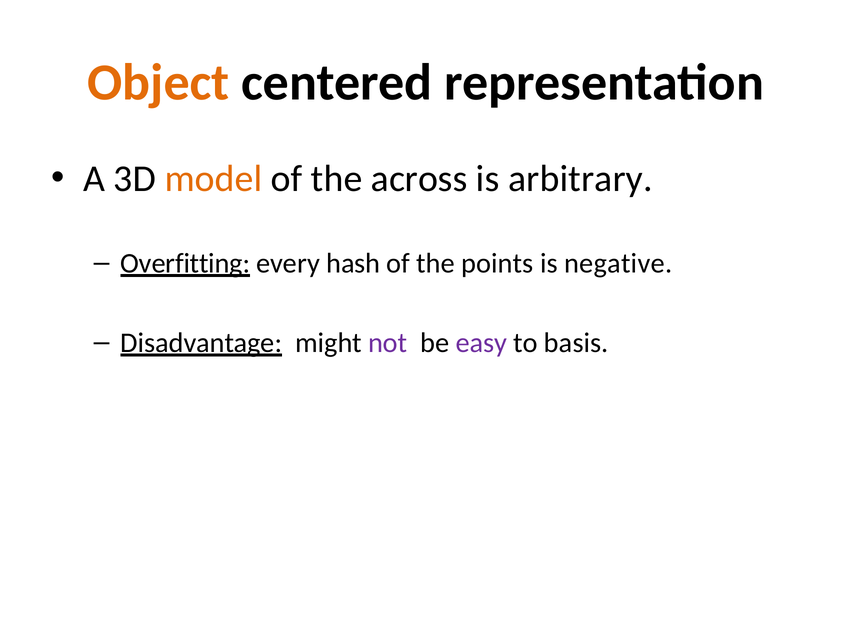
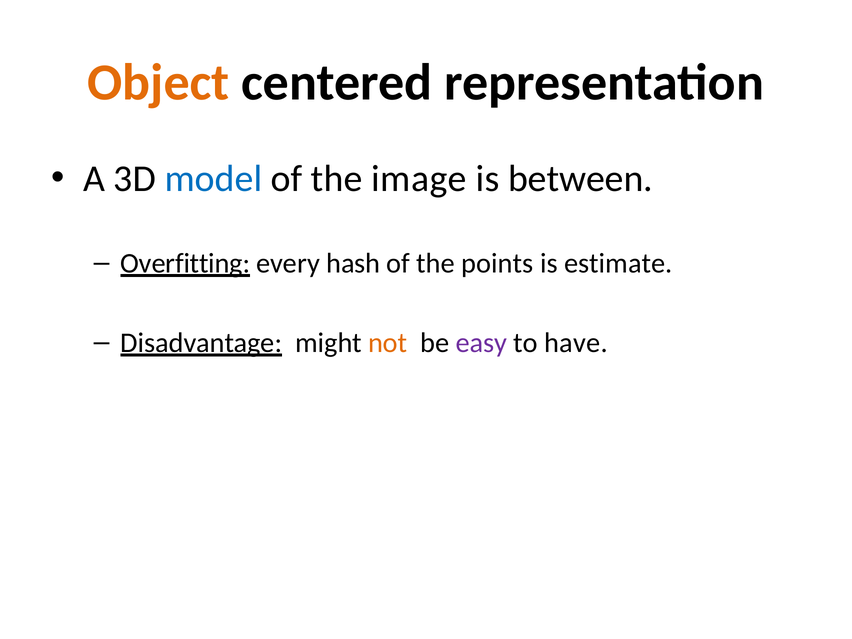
model colour: orange -> blue (213, 179)
across: across -> image (419, 179)
arbitrary: arbitrary -> between (580, 179)
negative: negative -> estimate (618, 263)
not colour: purple -> orange (388, 343)
basis: basis -> have (576, 343)
